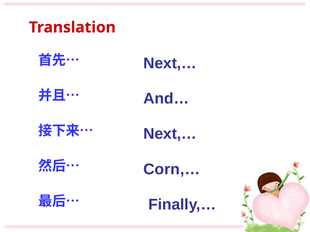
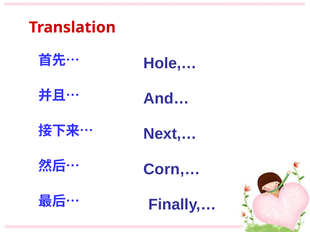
Next,…: Next,… -> Hole,… (170, 63)
